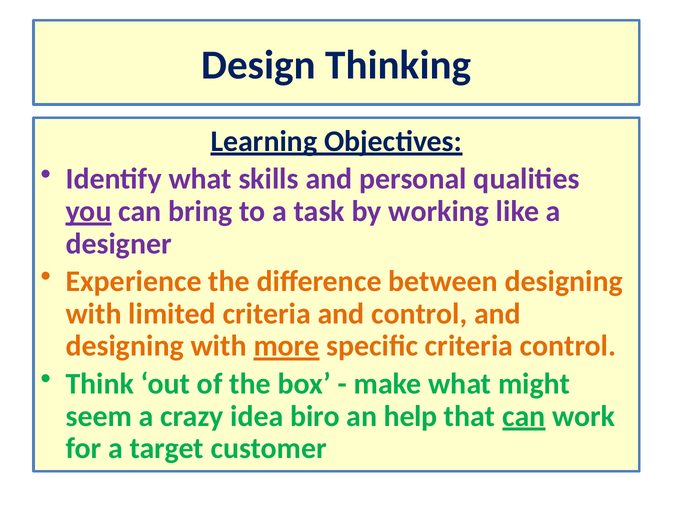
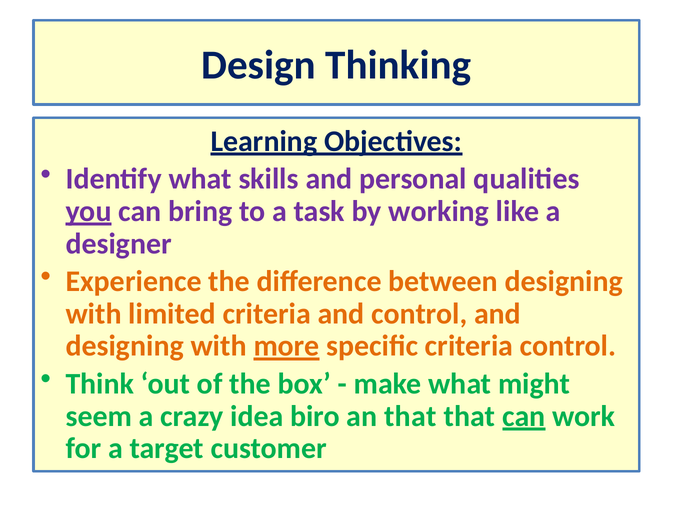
an help: help -> that (410, 416)
